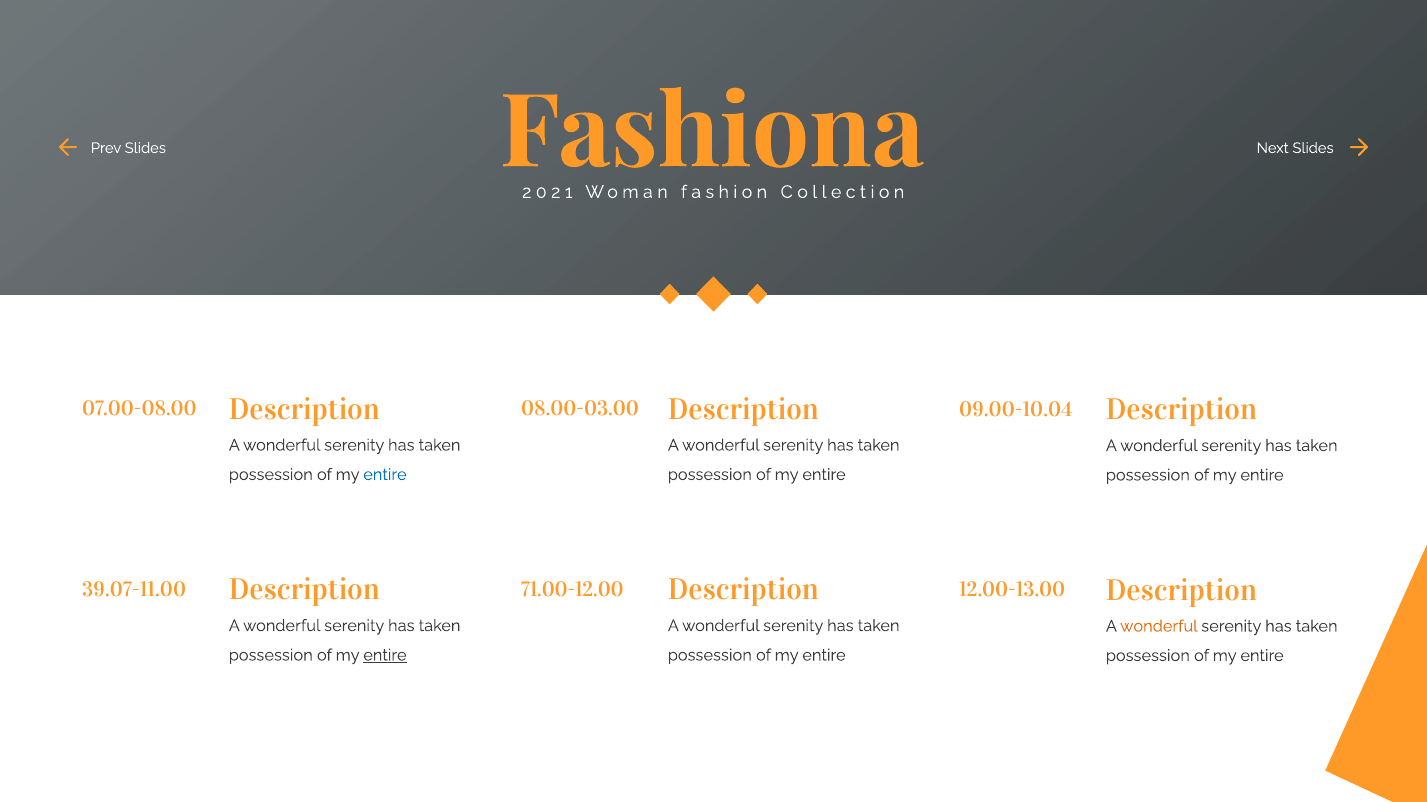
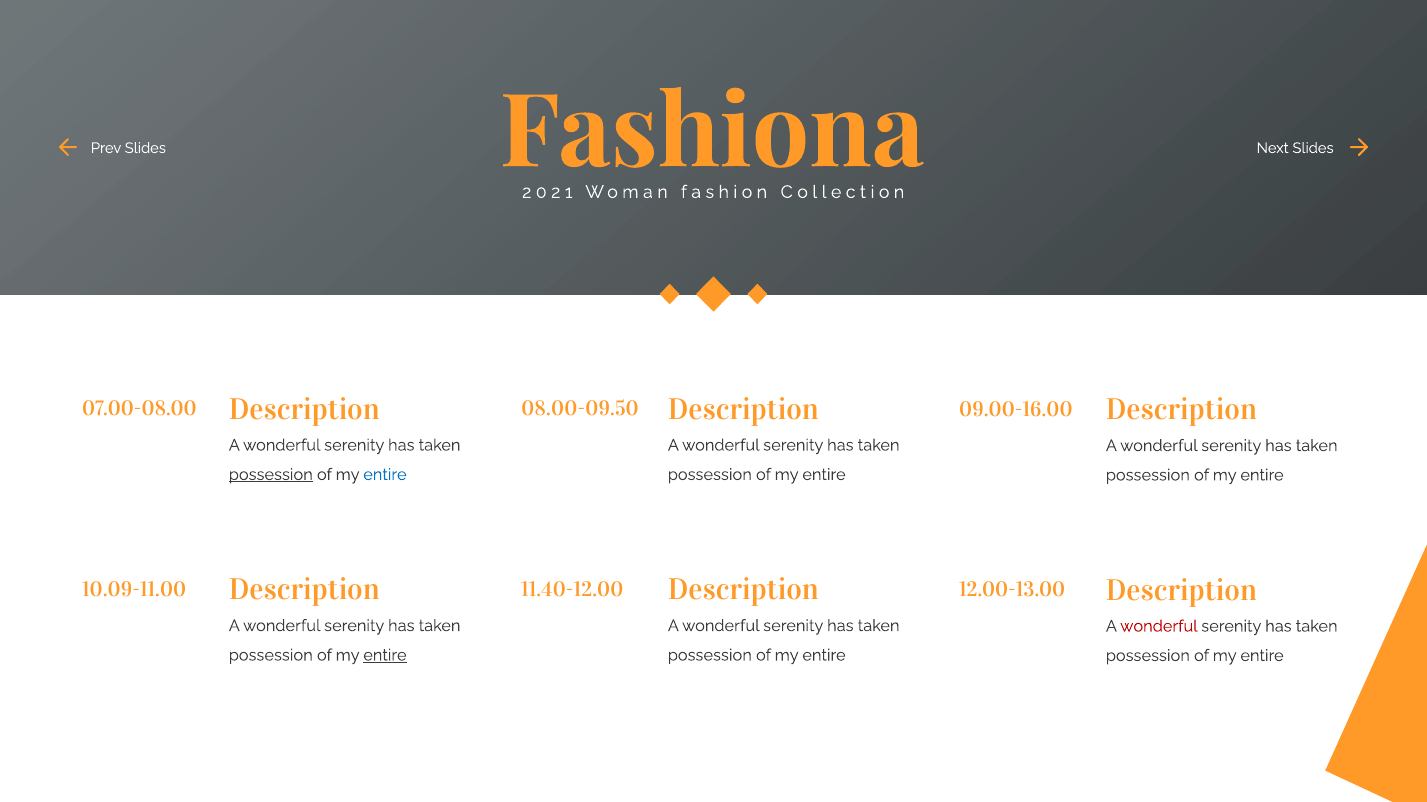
08.00-03.00: 08.00-03.00 -> 08.00-09.50 (580, 409)
09.00-10.04: 09.00-10.04 -> 09.00-16.00 (1016, 410)
possession underline: none -> present (271, 475)
39.07-11.00: 39.07-11.00 -> 10.09-11.00 (134, 590)
71.00-12.00: 71.00-12.00 -> 11.40-12.00 (572, 590)
wonderful colour: orange -> red (1159, 627)
